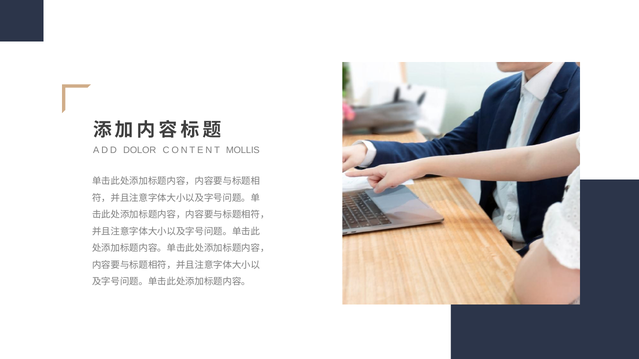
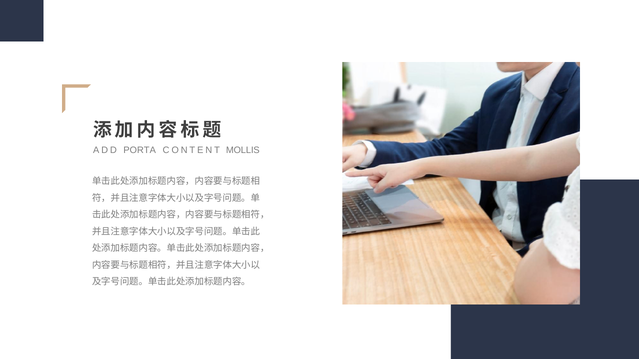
DOLOR: DOLOR -> PORTA (140, 150)
